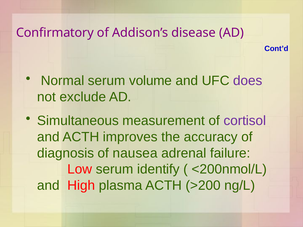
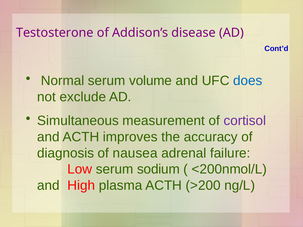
Confirmatory: Confirmatory -> Testosterone (55, 33)
does colour: purple -> blue (248, 81)
identify: identify -> sodium (158, 169)
